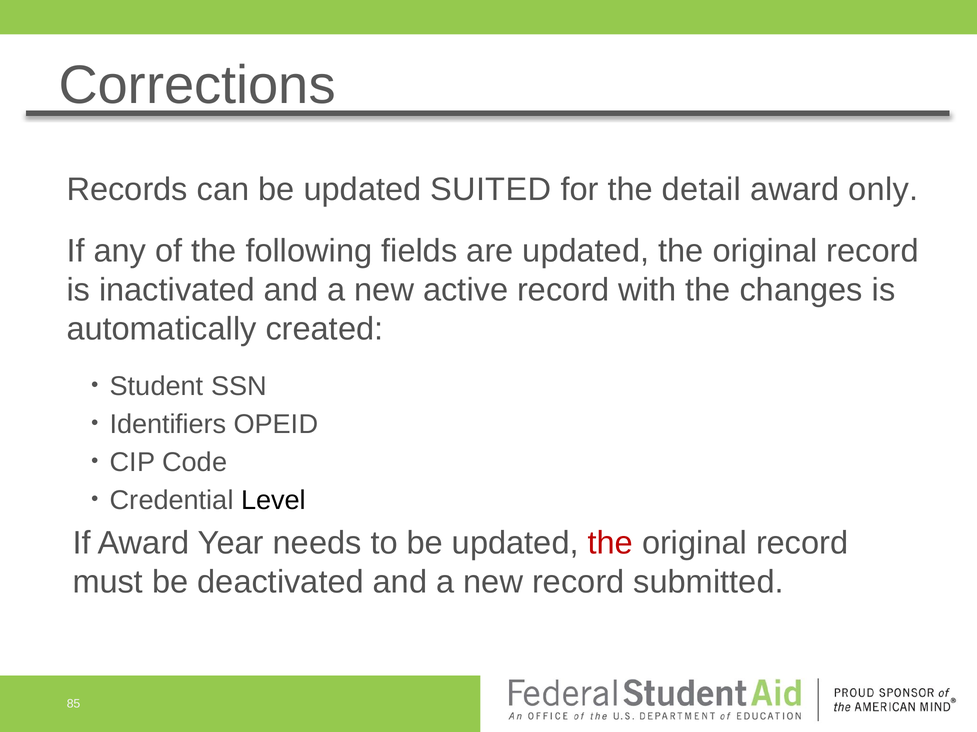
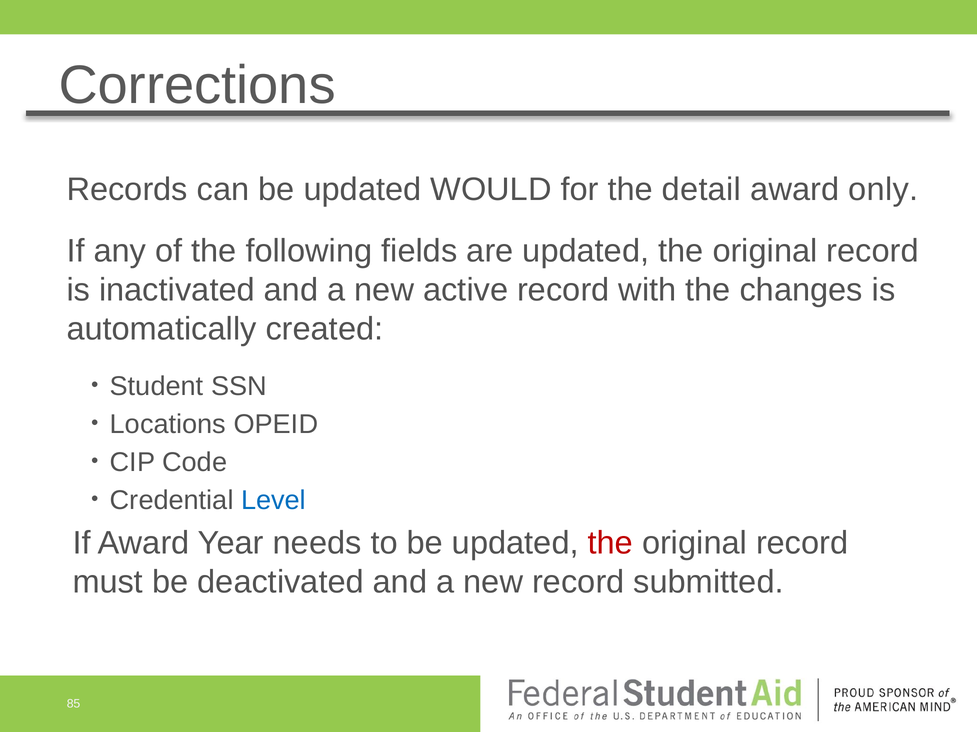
SUITED: SUITED -> WOULD (491, 189)
Identifiers: Identifiers -> Locations (168, 425)
Level colour: black -> blue (274, 501)
